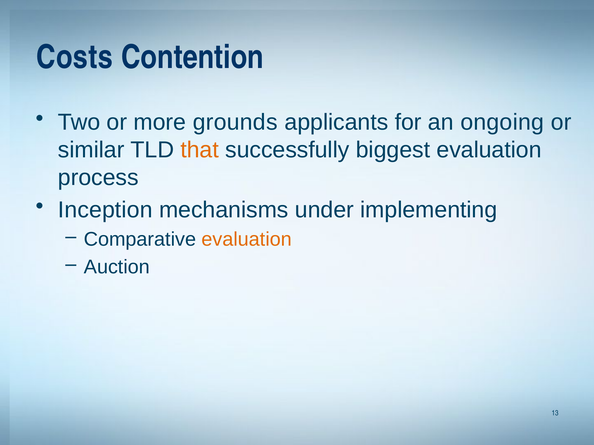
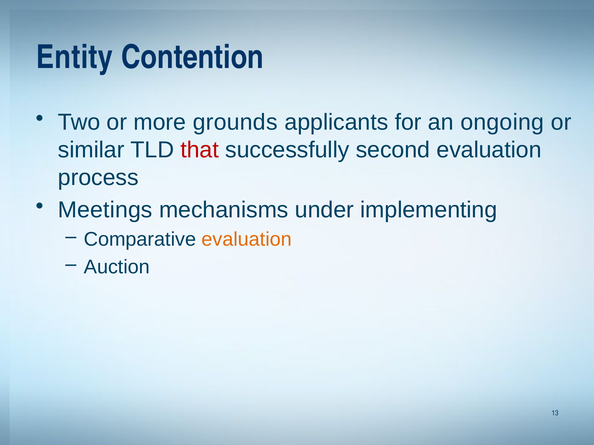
Costs: Costs -> Entity (75, 57)
that colour: orange -> red (200, 150)
biggest: biggest -> second (393, 150)
Inception: Inception -> Meetings (105, 210)
